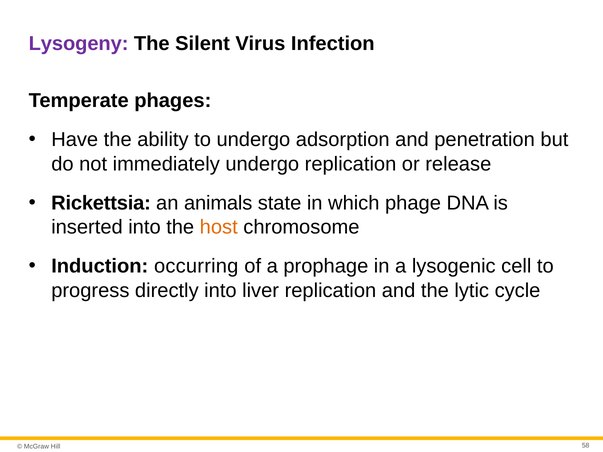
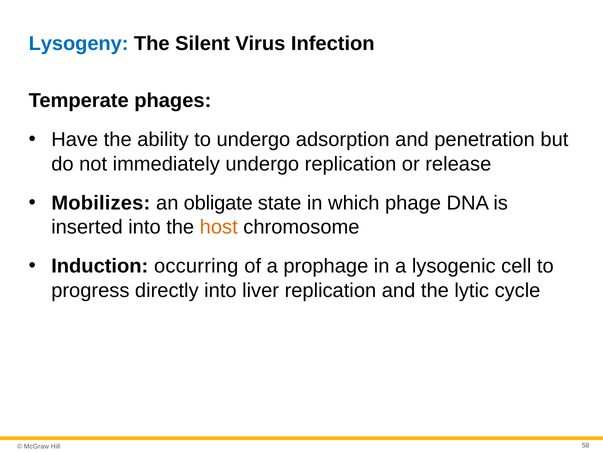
Lysogeny colour: purple -> blue (79, 44)
Rickettsia: Rickettsia -> Mobilizes (101, 203)
animals: animals -> obligate (218, 203)
